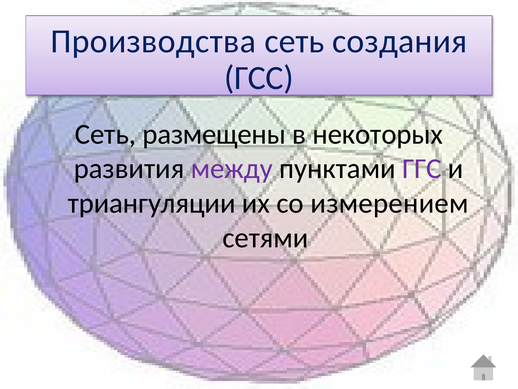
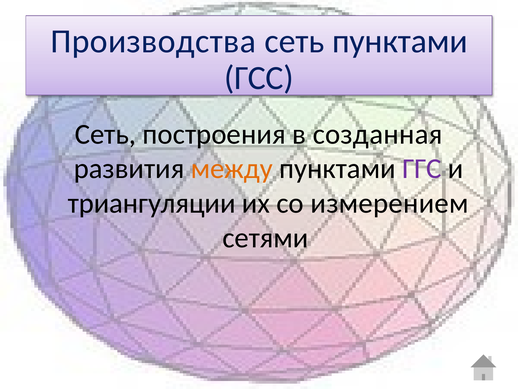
сеть создания: создания -> пунктами (400, 41)
размещены: размещены -> построения (214, 134)
некоторых: некоторых -> созданная (378, 134)
между colour: purple -> orange (232, 169)
